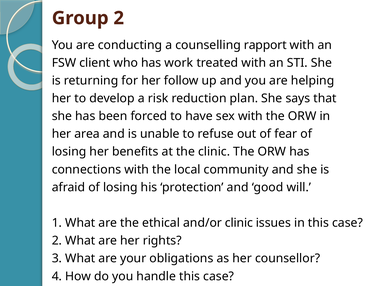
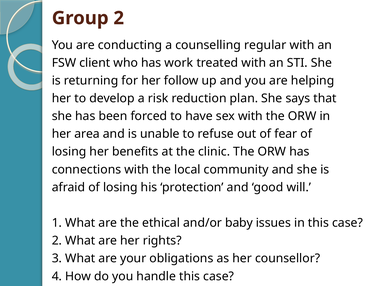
rapport: rapport -> regular (265, 45)
and/or clinic: clinic -> baby (239, 223)
